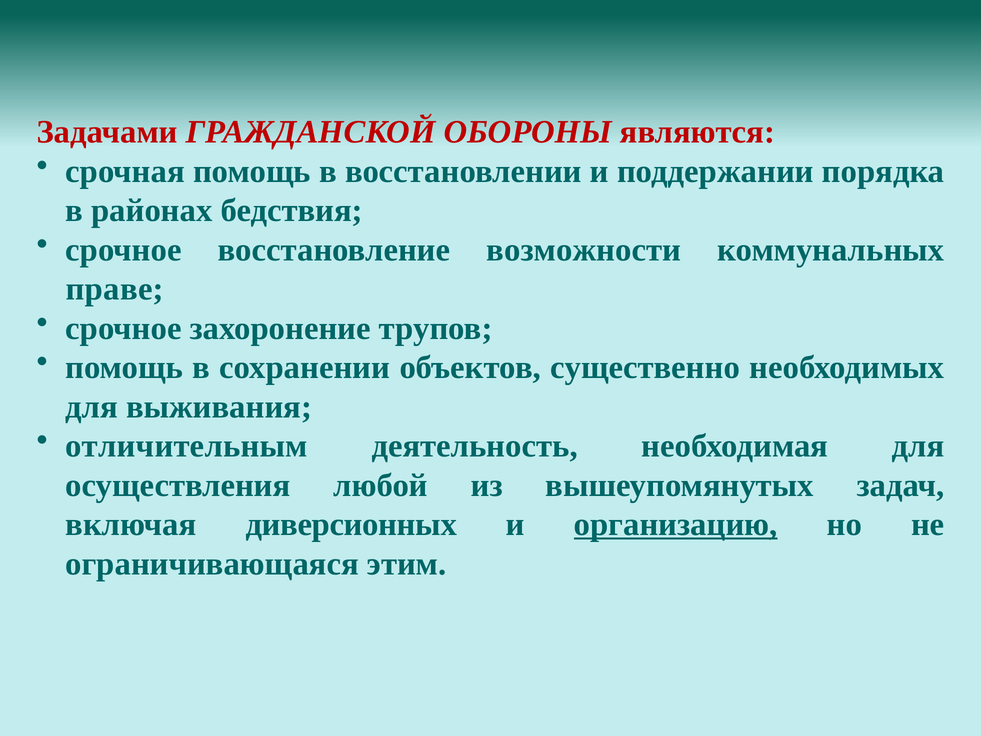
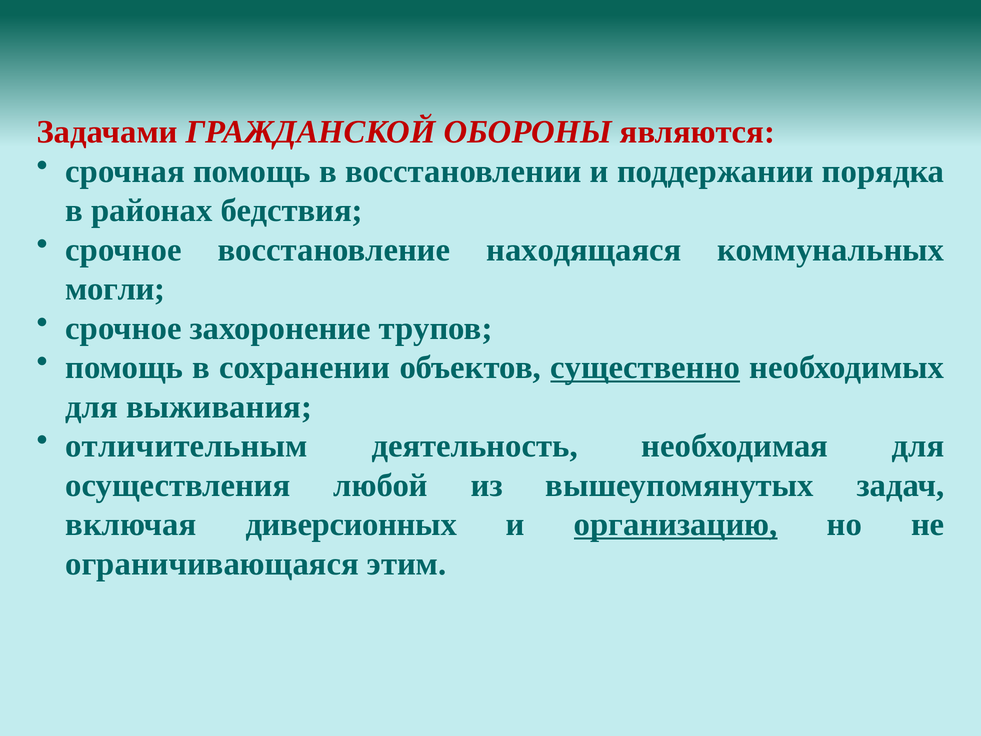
возможности: возможности -> находящаяся (584, 250)
праве: праве -> могли (115, 289)
существенно underline: none -> present (645, 367)
